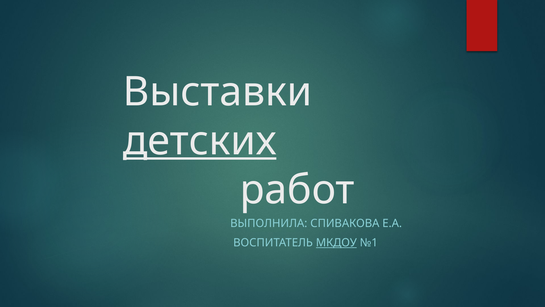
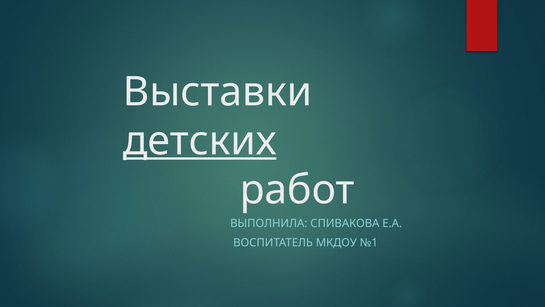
МКДОУ underline: present -> none (336, 243)
